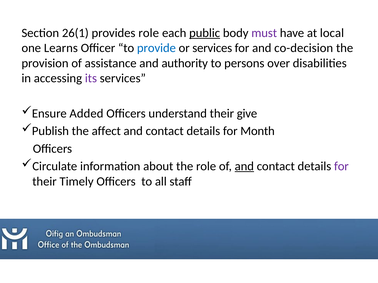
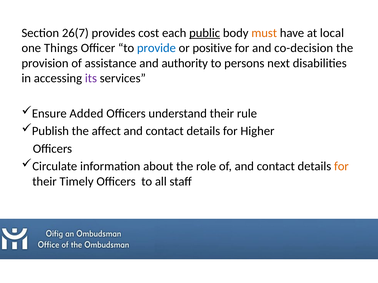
26(1: 26(1 -> 26(7 (75, 33)
provides role: role -> cost (149, 33)
must colour: purple -> orange (264, 33)
Learns: Learns -> Things (61, 48)
or services: services -> positive (212, 48)
over: over -> next (279, 63)
give: give -> rule (247, 114)
Month: Month -> Higher (257, 131)
and underline: present -> none (244, 167)
for colour: purple -> orange (341, 167)
